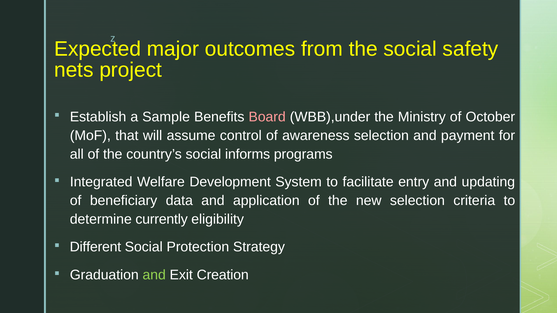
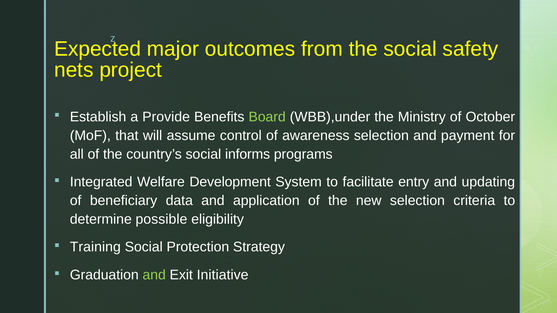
Sample: Sample -> Provide (166, 117)
Board colour: pink -> light green (267, 117)
currently: currently -> possible (161, 219)
Different: Different -> Training (95, 247)
Creation: Creation -> Initiative (223, 275)
